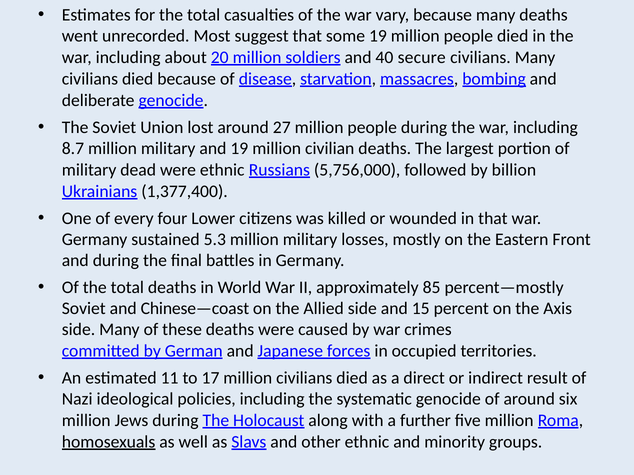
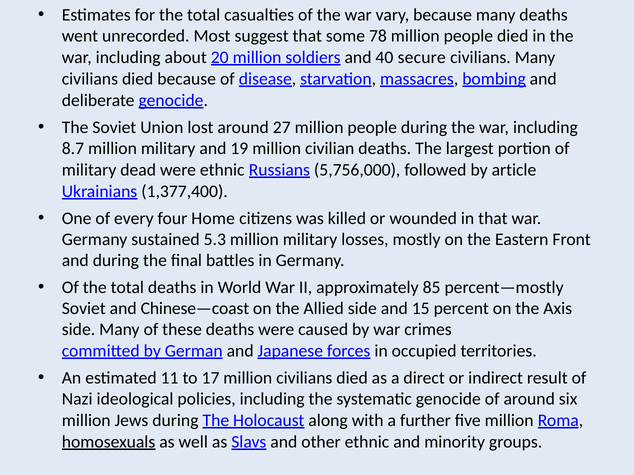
some 19: 19 -> 78 (378, 36)
billion: billion -> article (514, 170)
Lower: Lower -> Home (213, 219)
